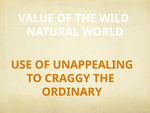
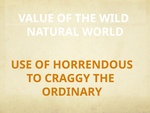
UNAPPEALING: UNAPPEALING -> HORRENDOUS (93, 65)
